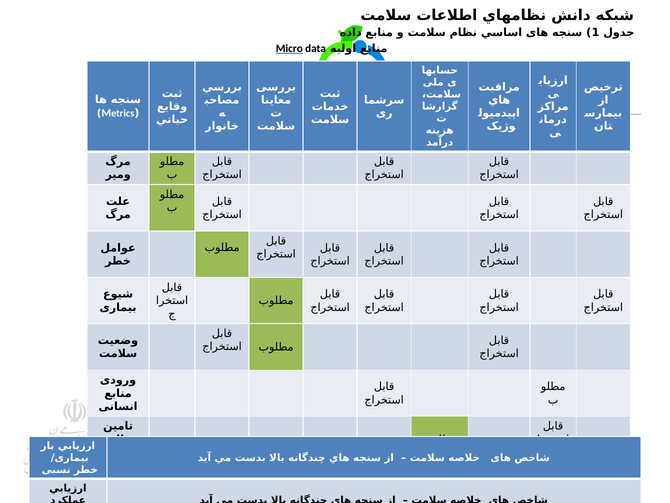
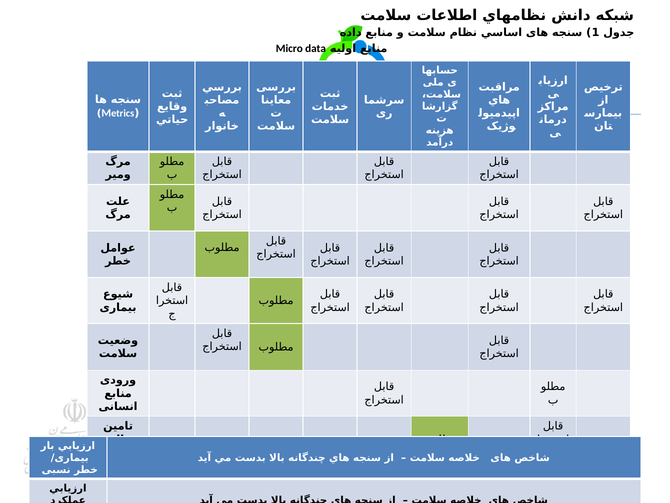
Micro underline: present -> none (289, 48)
